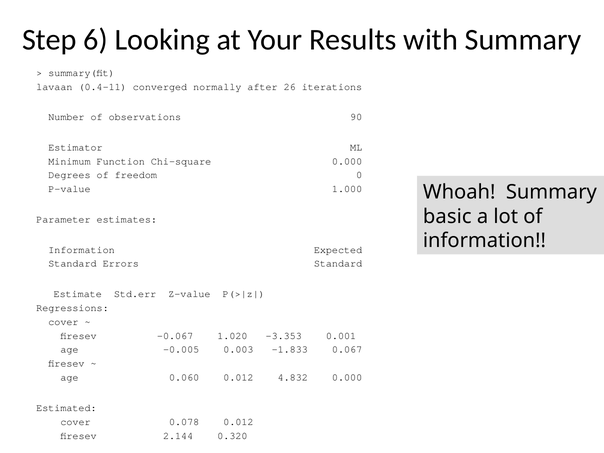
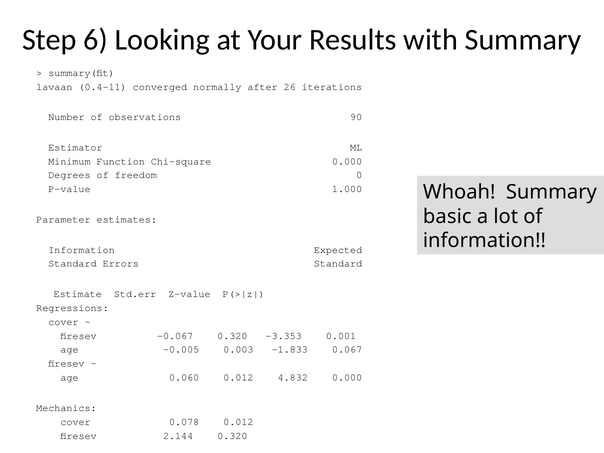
-0.067 1.020: 1.020 -> 0.320 (232, 336)
Estimated: Estimated -> Mechanics (66, 408)
